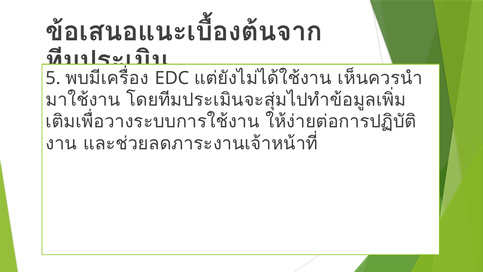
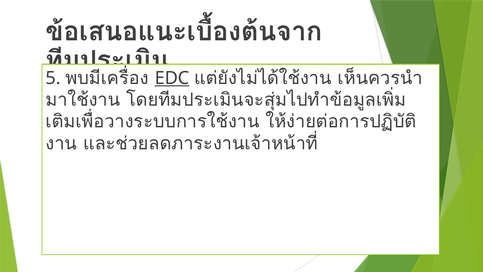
EDC underline: none -> present (172, 78)
